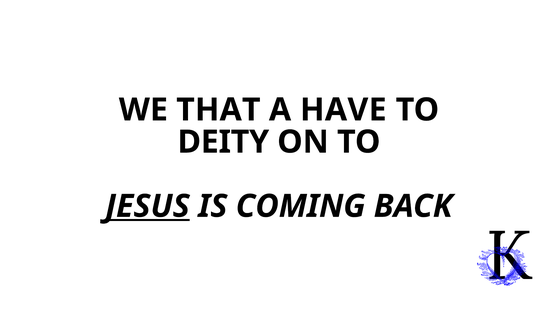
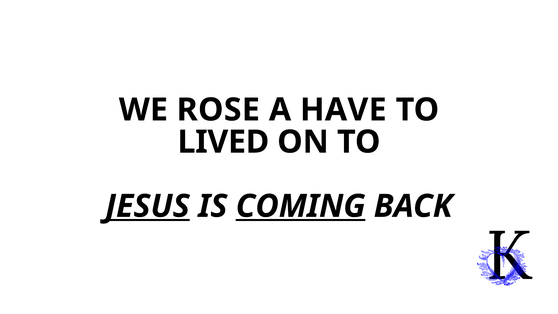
THAT: THAT -> ROSE (218, 110)
DEITY: DEITY -> LIVED (223, 142)
COMING underline: none -> present (301, 206)
